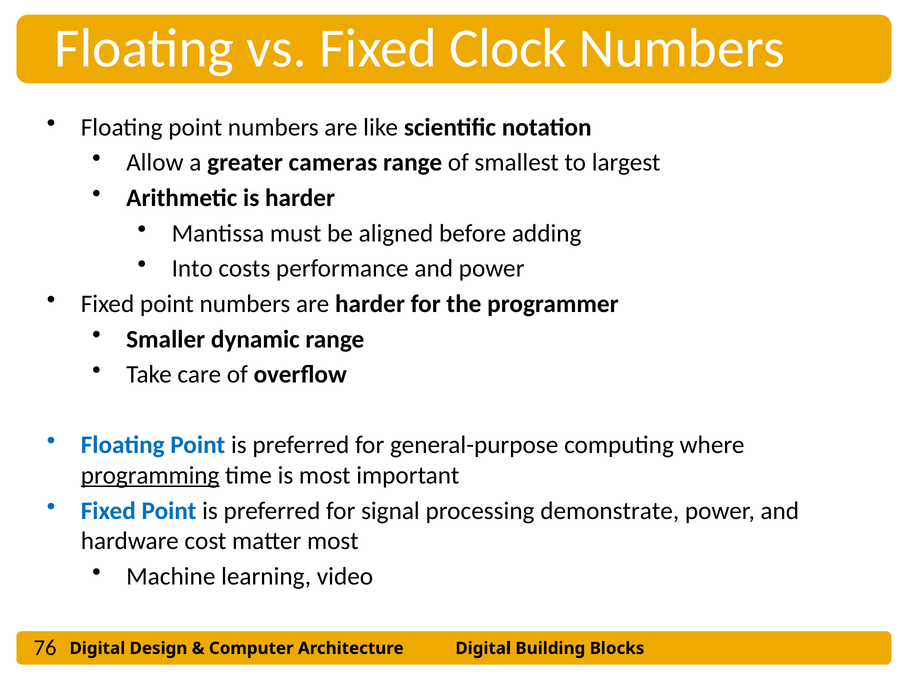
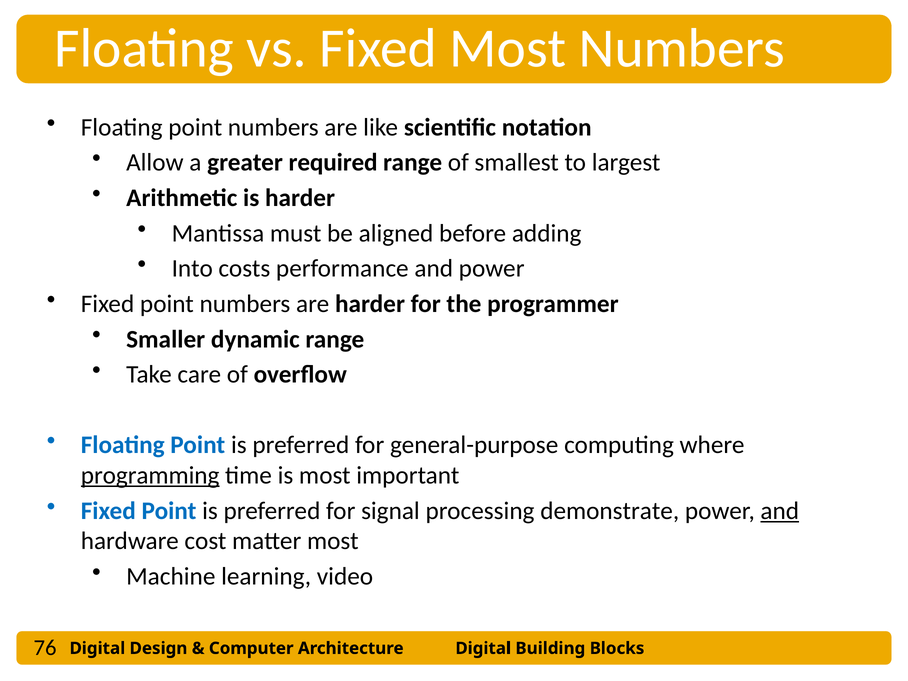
Fixed Clock: Clock -> Most (508, 48)
cameras: cameras -> required (333, 163)
and underline: none -> present (780, 511)
